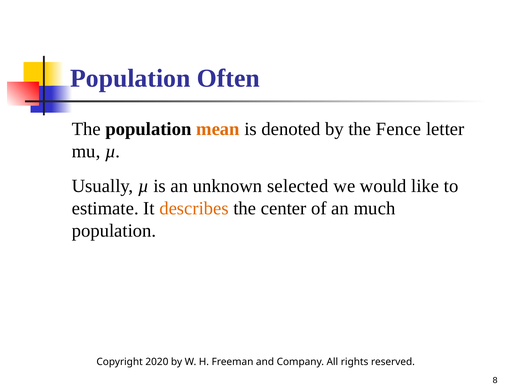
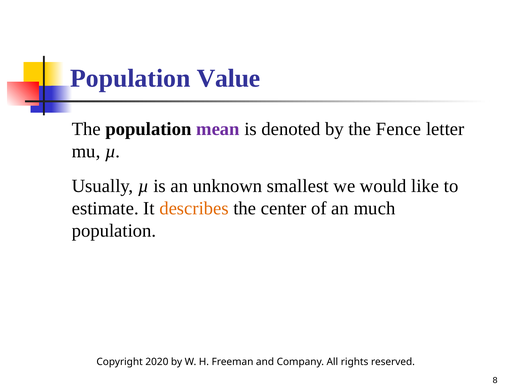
Often: Often -> Value (229, 78)
mean colour: orange -> purple (218, 129)
selected: selected -> smallest (298, 186)
